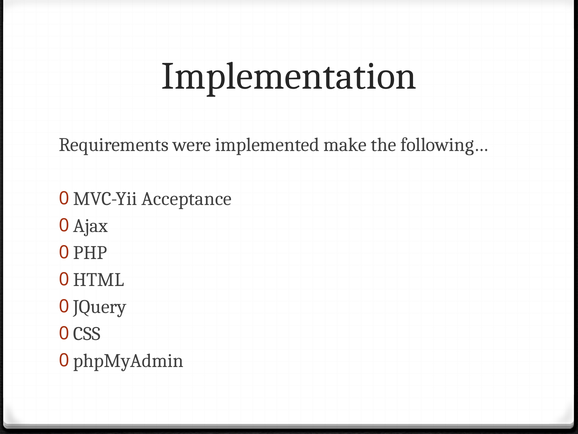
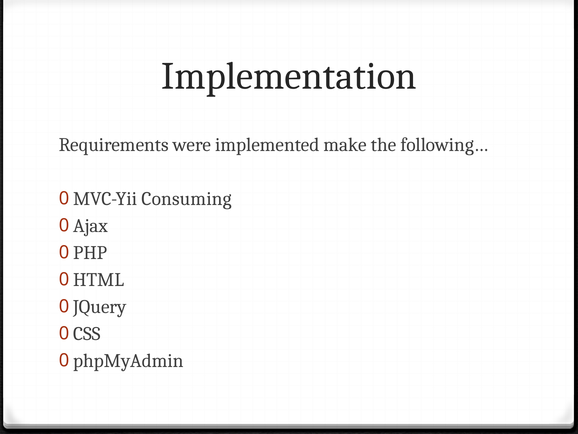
Acceptance: Acceptance -> Consuming (187, 199)
